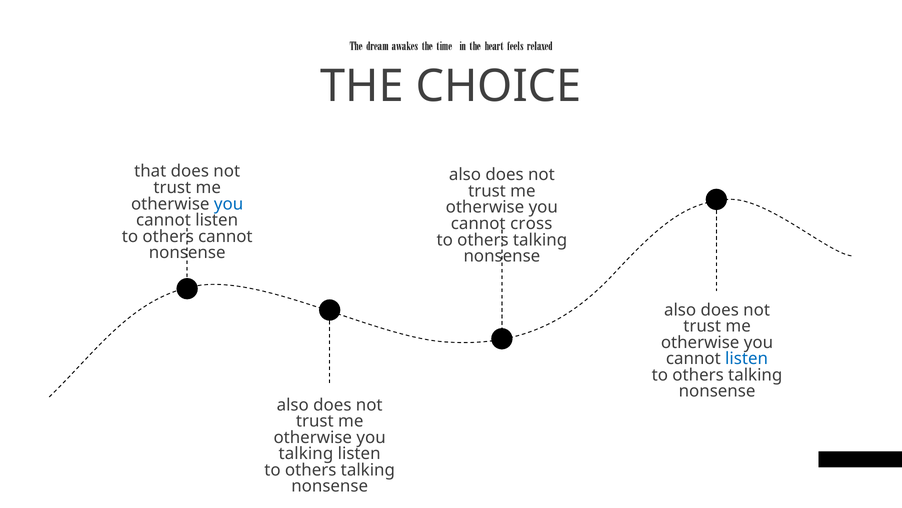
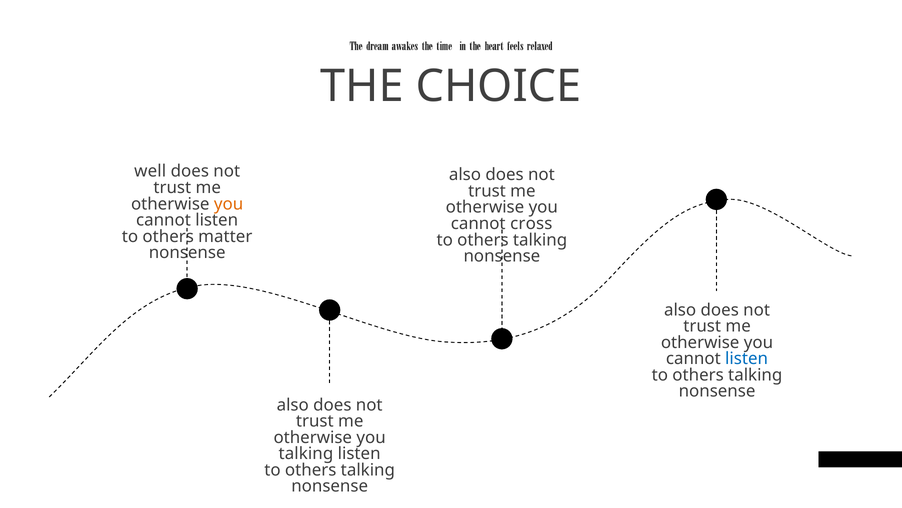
that: that -> well (150, 171)
you colour: blue -> orange (229, 204)
others cannot: cannot -> matter (225, 236)
